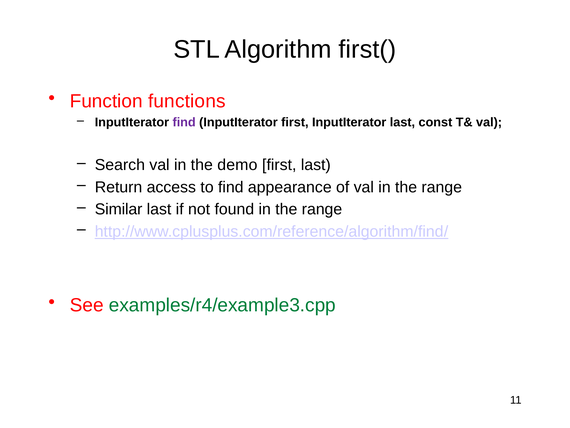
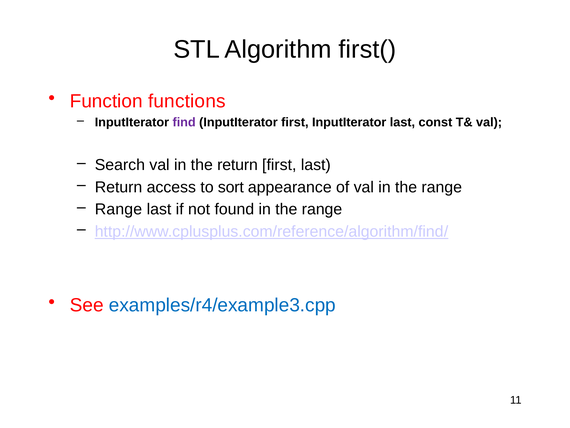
the demo: demo -> return (238, 165)
to find: find -> sort (231, 187)
Similar: Similar -> Range (118, 209)
examples/r4/example3.cpp colour: green -> blue (222, 305)
